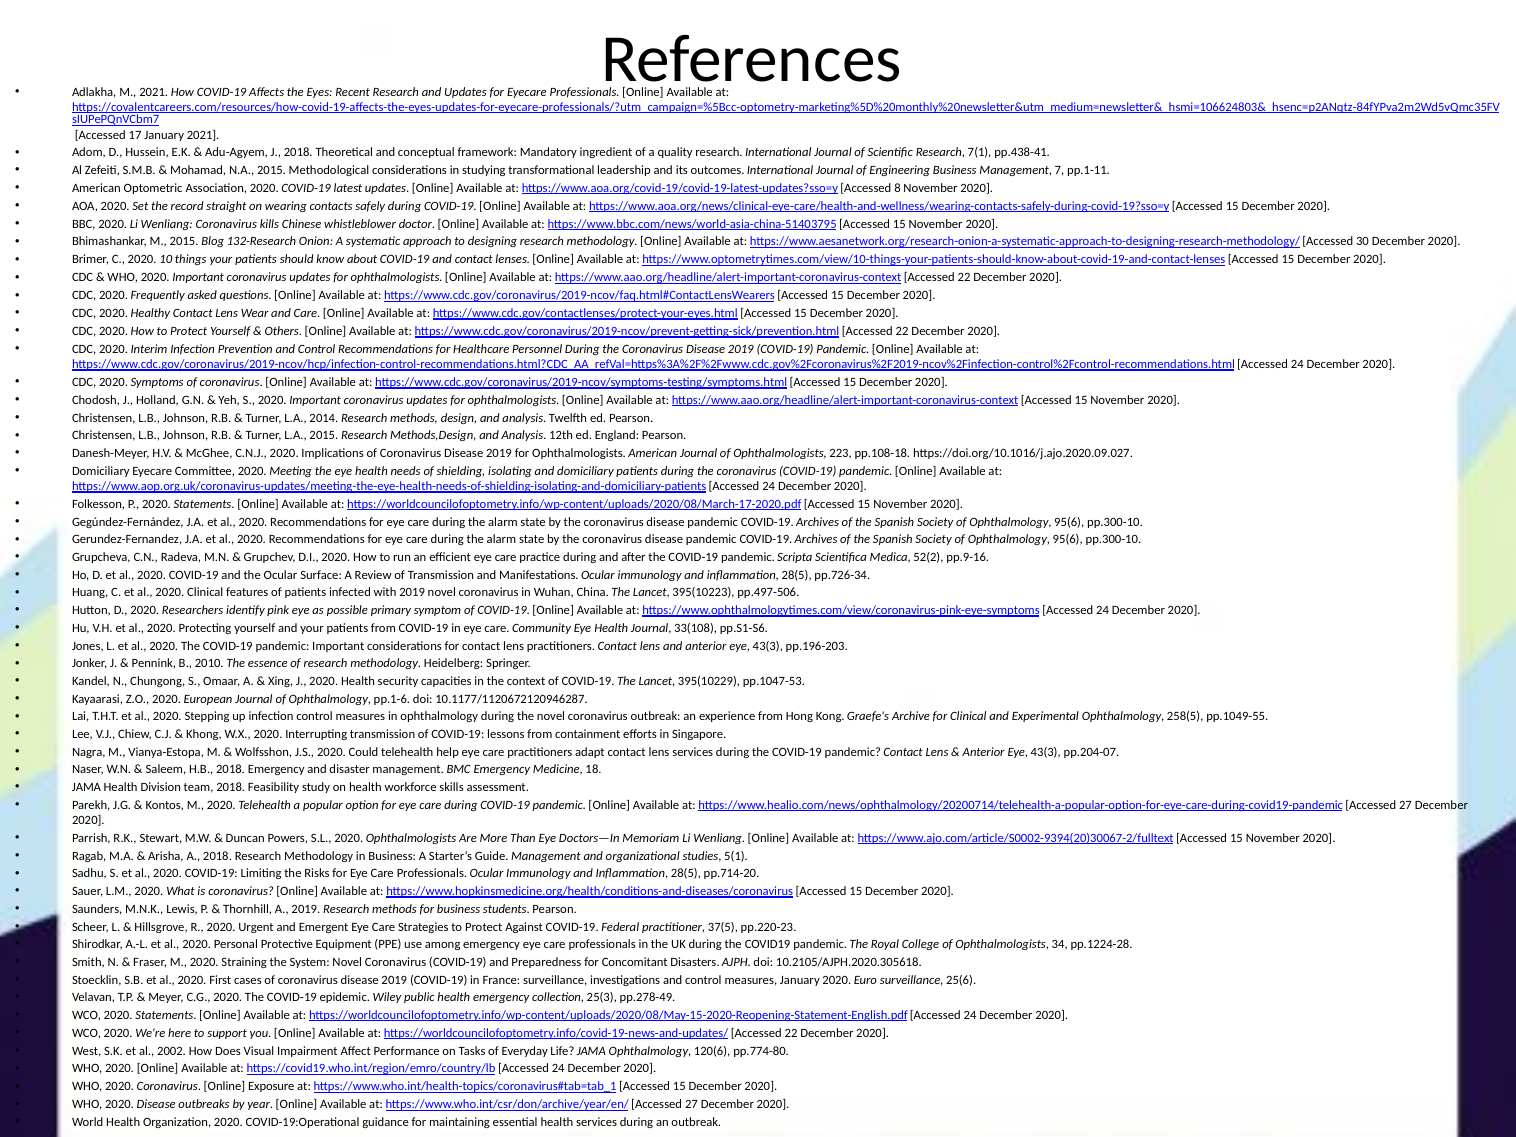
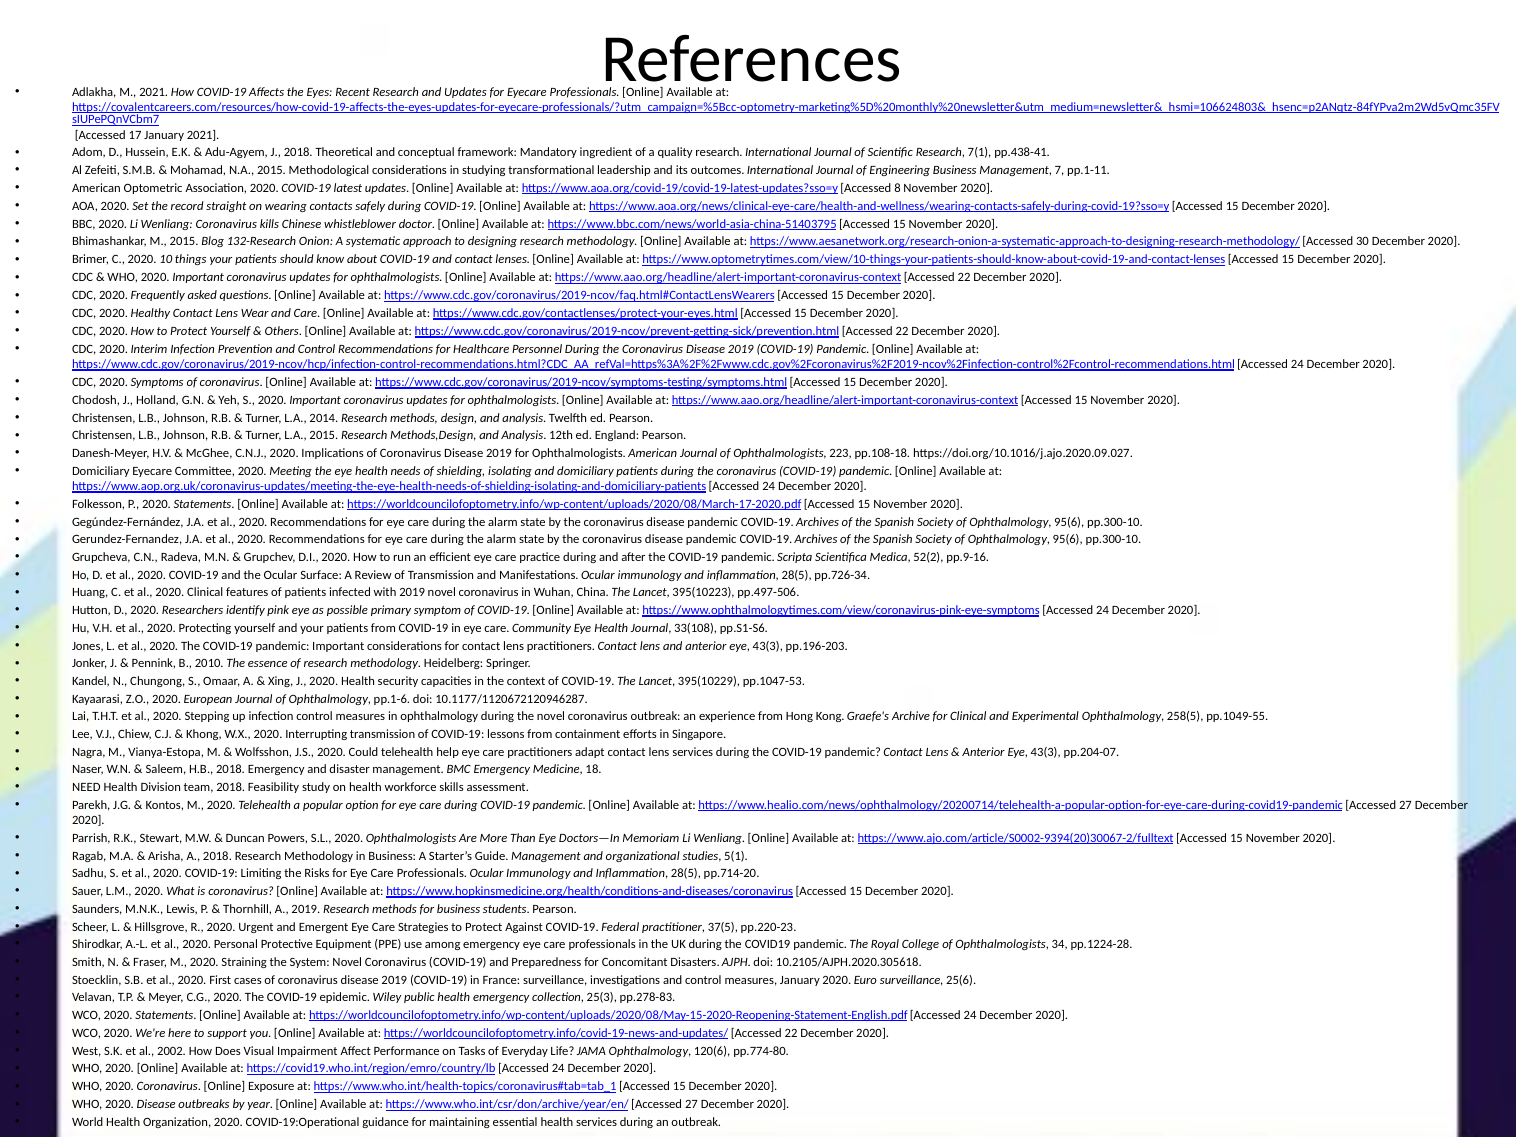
JAMA: JAMA -> NEED (86, 787)
pp.278-49: pp.278-49 -> pp.278-83 (648, 998)
